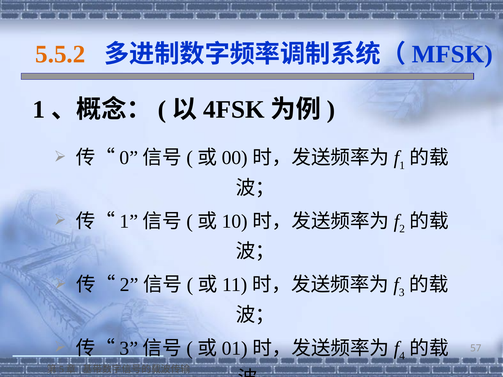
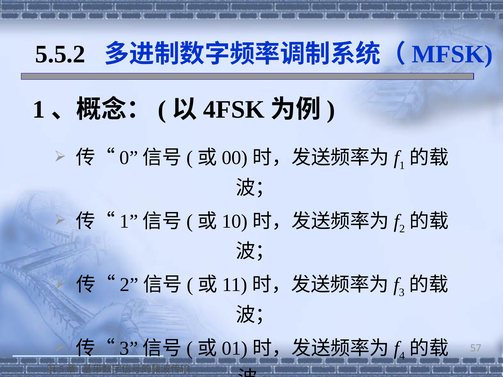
5.5.2 colour: orange -> black (60, 54)
